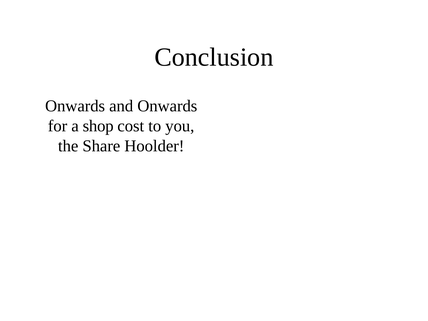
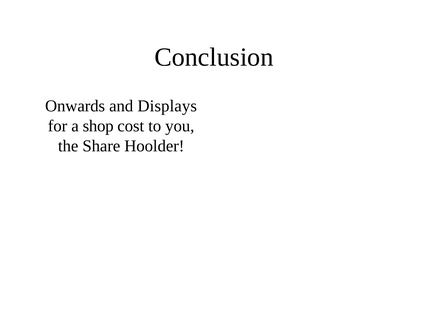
and Onwards: Onwards -> Displays (167, 106)
